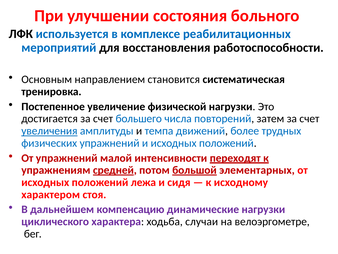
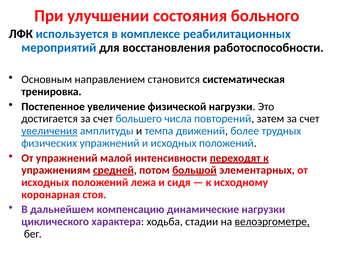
характером: характером -> коронарная (51, 194)
случаи: случаи -> стадии (202, 221)
велоэргометре underline: none -> present (272, 221)
